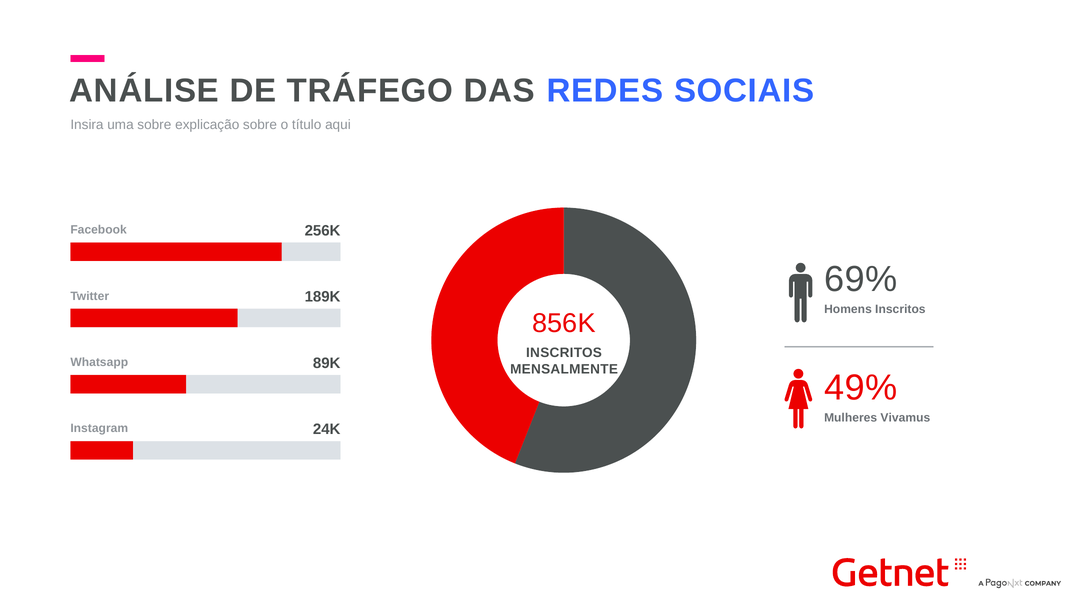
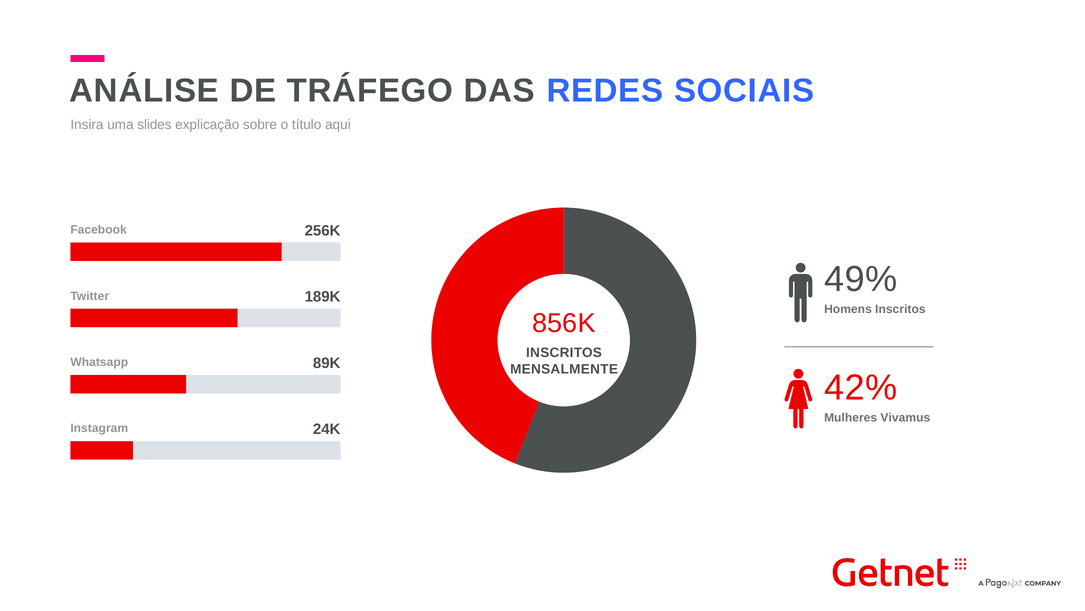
uma sobre: sobre -> slides (154, 125)
69%: 69% -> 49% (861, 279)
49%: 49% -> 42% (861, 387)
